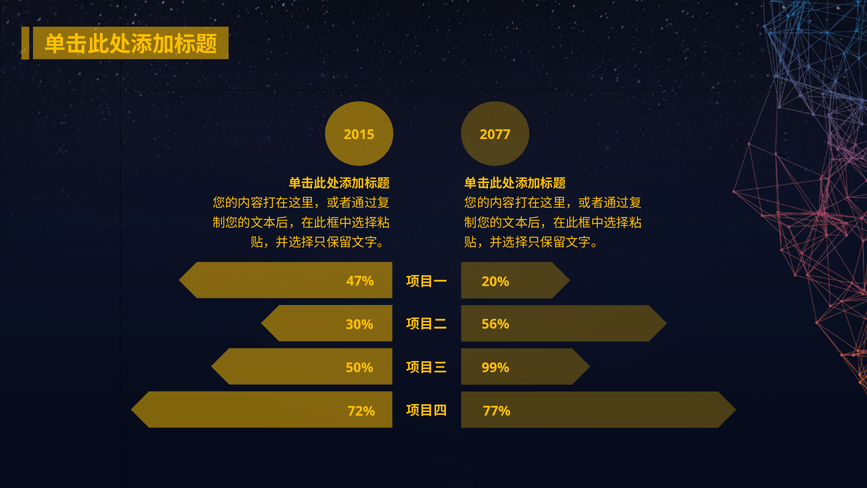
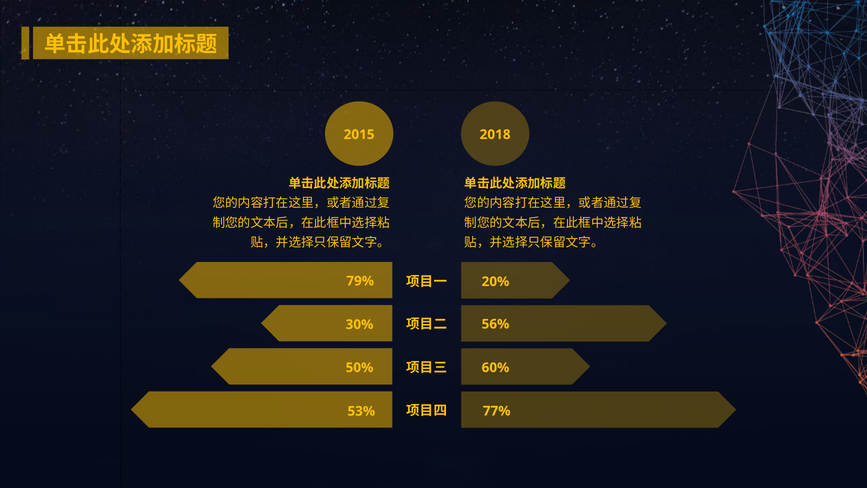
2077: 2077 -> 2018 (495, 134)
47%: 47% -> 79% (360, 281)
99%: 99% -> 60% (495, 367)
72%: 72% -> 53% (361, 411)
